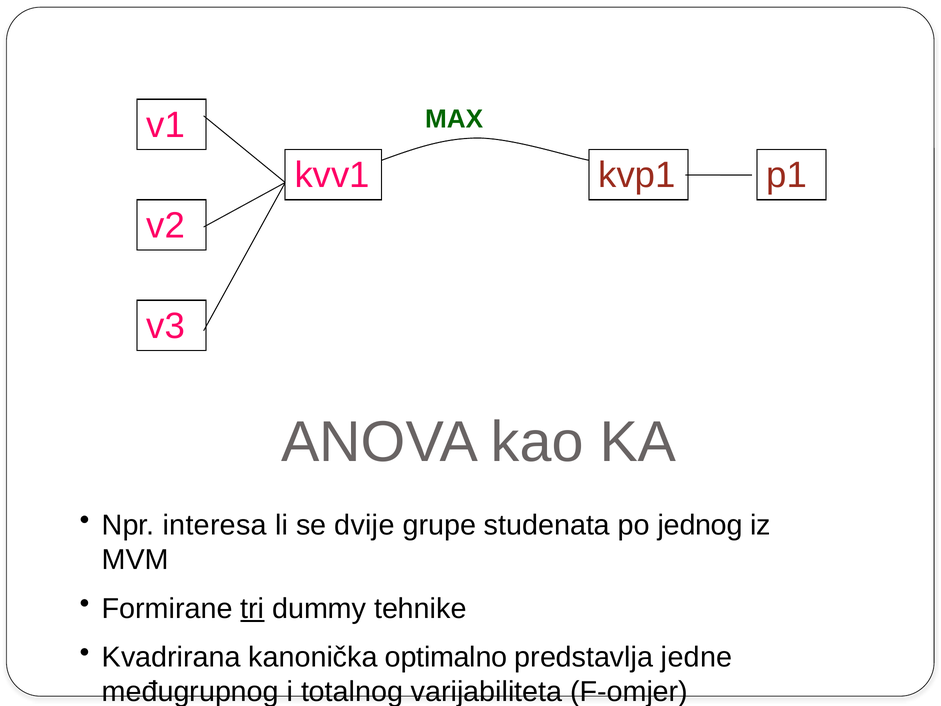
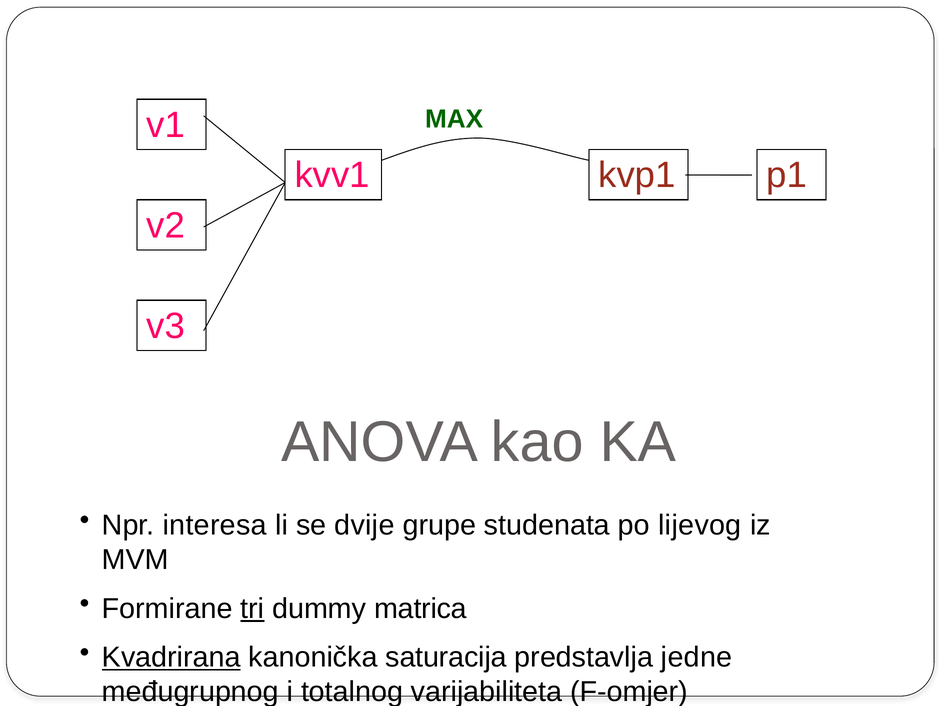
jednog: jednog -> lijevog (700, 525)
tehnike: tehnike -> matrica (420, 608)
Kvadrirana underline: none -> present (171, 657)
optimalno: optimalno -> saturacija (446, 657)
